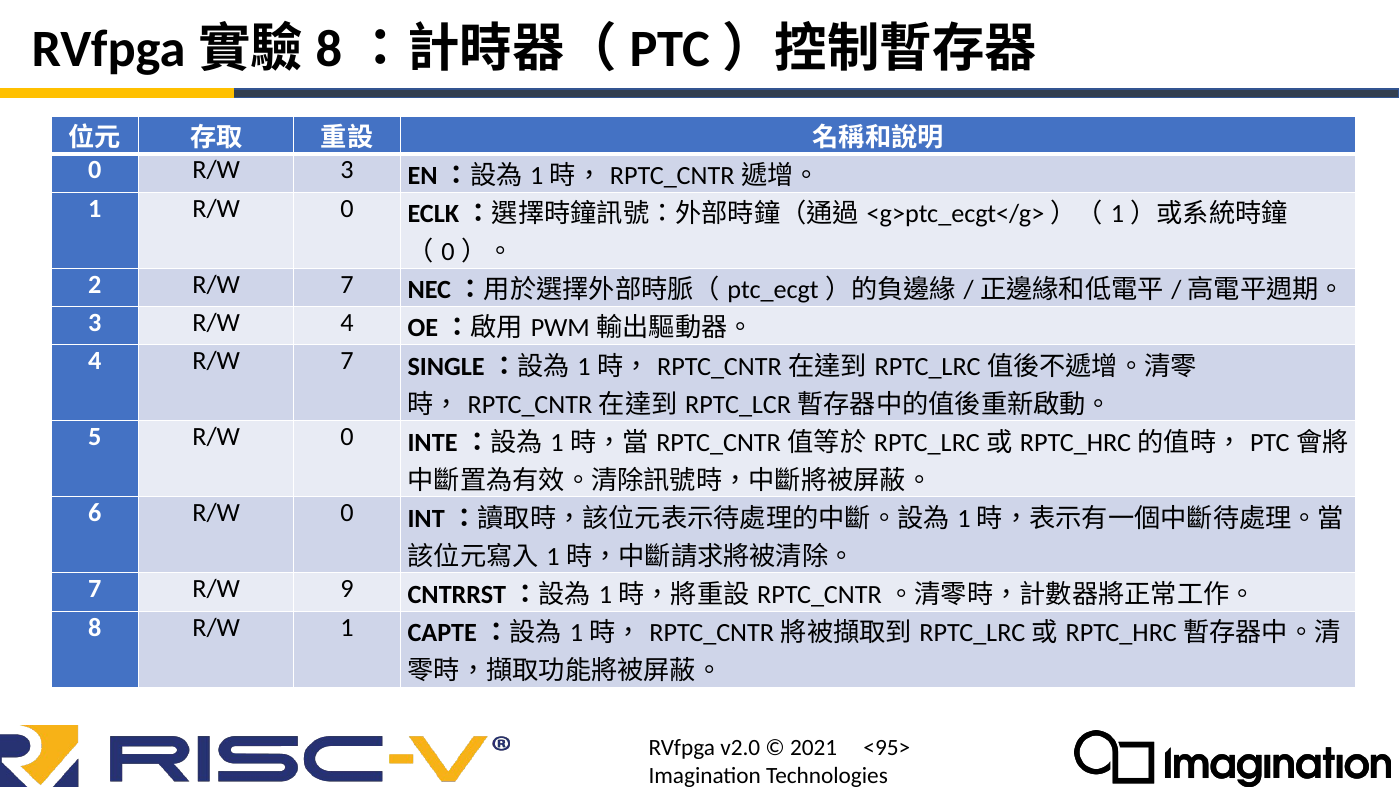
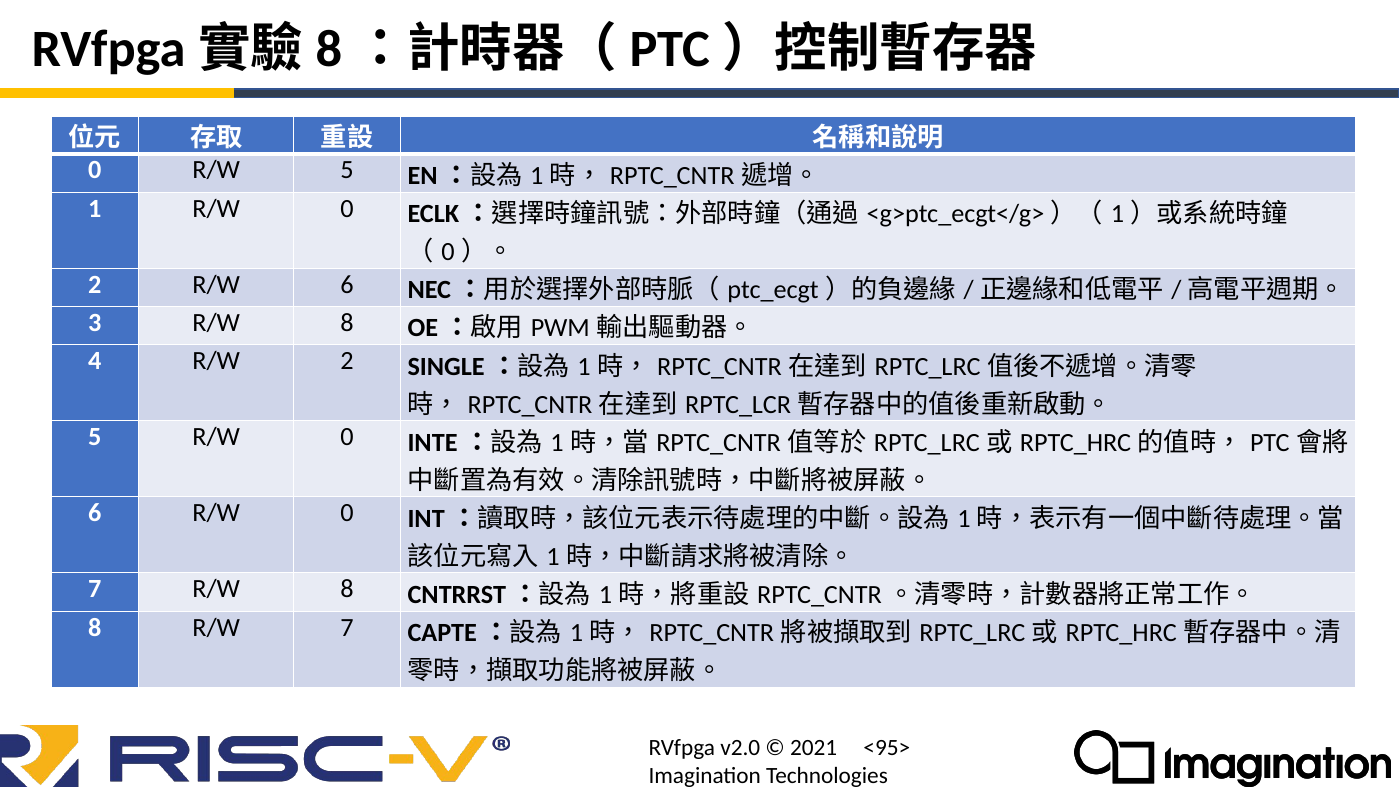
R/W 3: 3 -> 5 (347, 170)
2 R/W 7: 7 -> 6 (347, 285)
3 R/W 4: 4 -> 8 (347, 323)
4 R/W 7: 7 -> 2 (347, 361)
7 R/W 9: 9 -> 8 (347, 589)
R/W 1: 1 -> 7 (347, 627)
